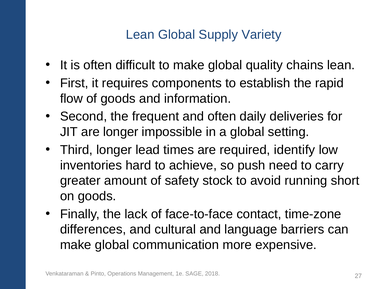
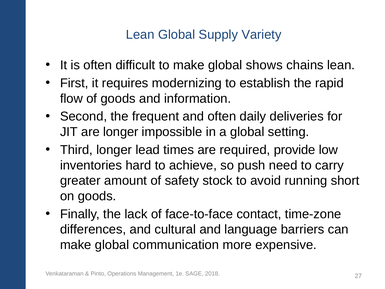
quality: quality -> shows (264, 65)
components: components -> modernizing (187, 83)
identify: identify -> provide (295, 150)
